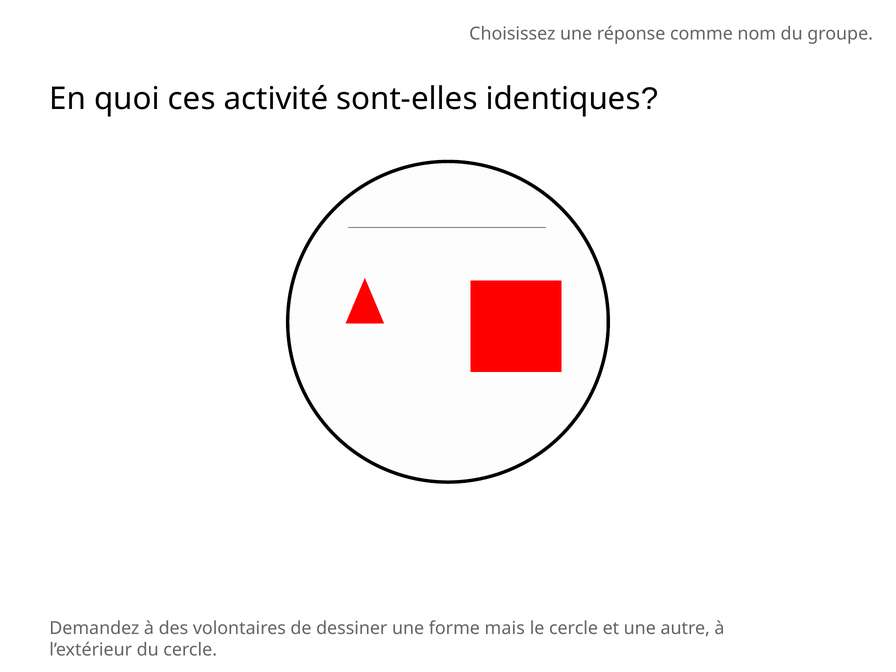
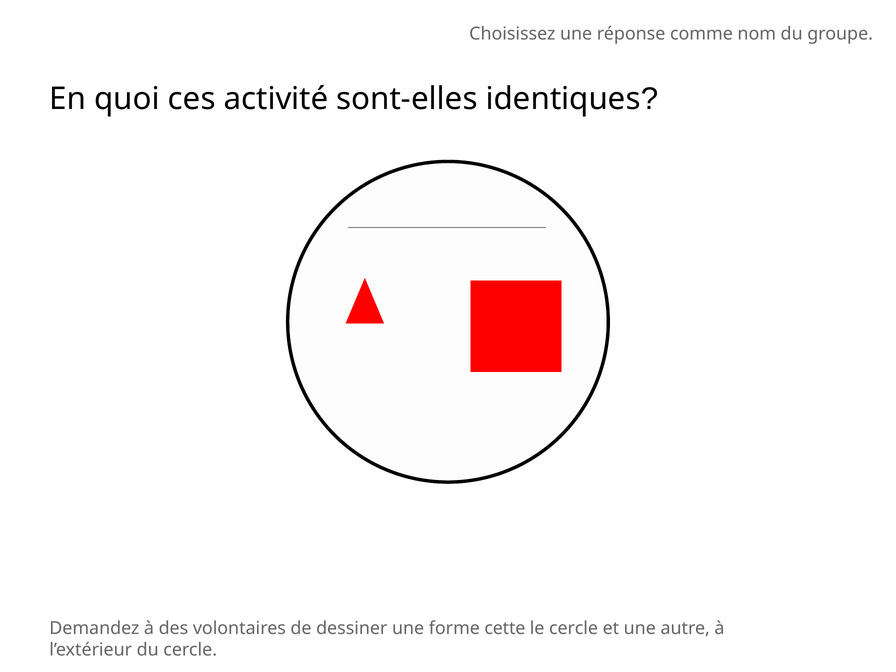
mais: mais -> cette (505, 629)
